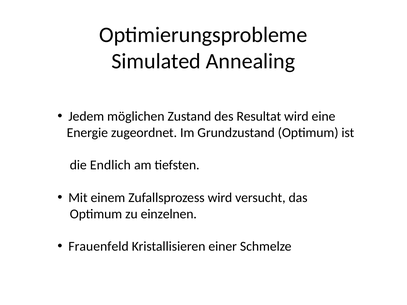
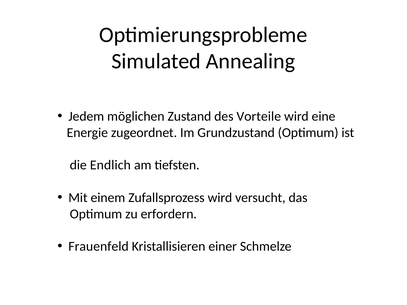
Resultat: Resultat -> Vorteile (259, 116)
einzelnen: einzelnen -> erfordern (169, 214)
